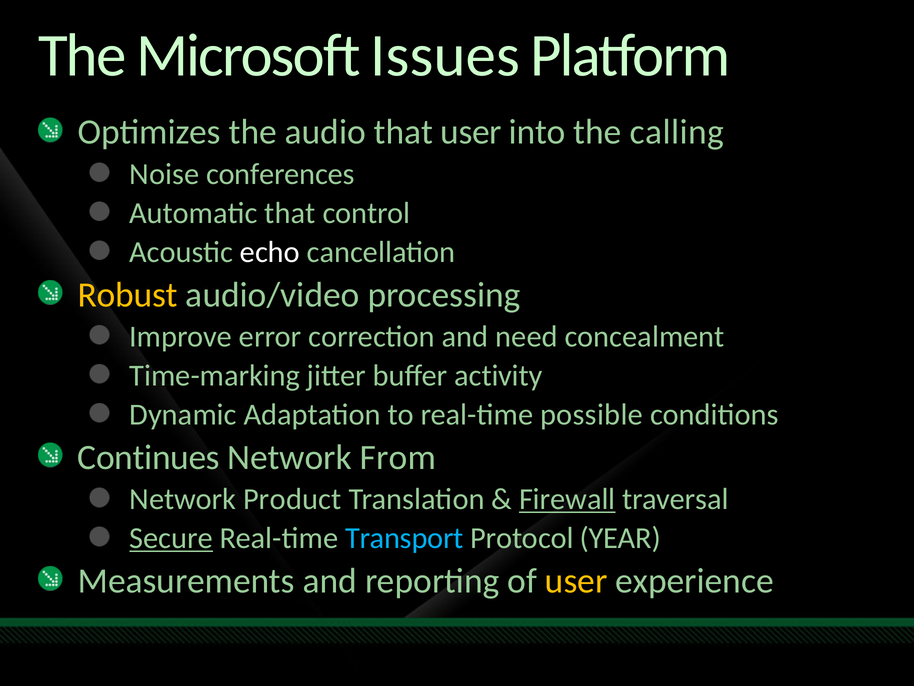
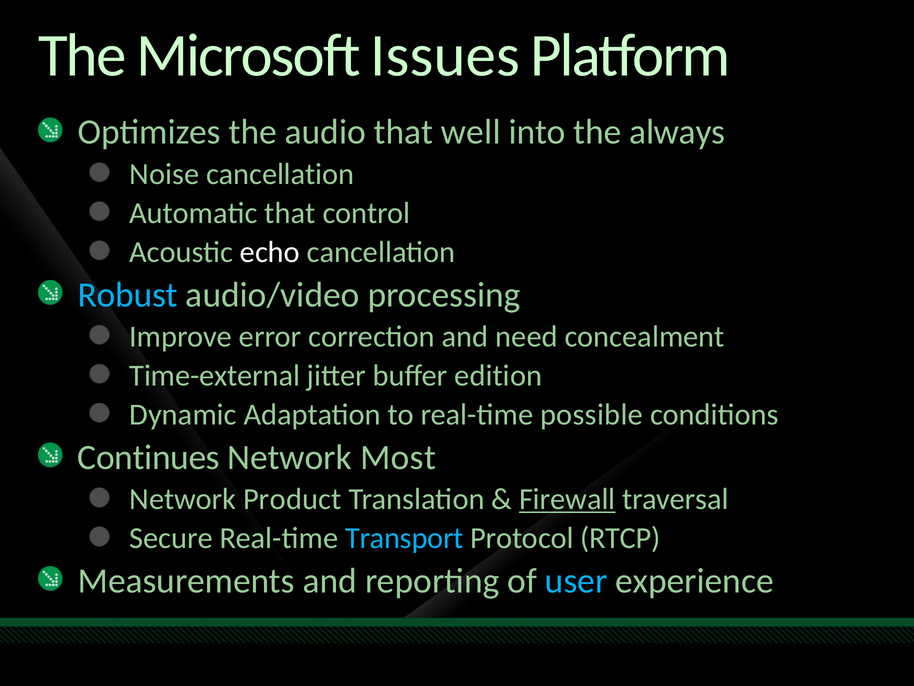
that user: user -> well (471, 132)
calling: calling -> always (677, 132)
Noise conferences: conferences -> cancellation (280, 174)
Robust colour: yellow -> light blue (128, 295)
Time-marking: Time-marking -> Time-external (215, 375)
activity: activity -> edition (498, 375)
From: From -> Most (398, 457)
Secure underline: present -> none (171, 538)
YEAR: YEAR -> RTCP (620, 538)
user colour: yellow -> light blue (576, 580)
